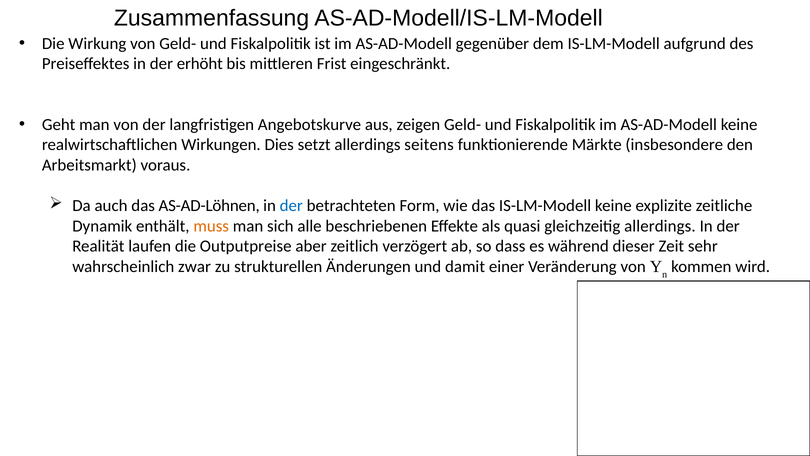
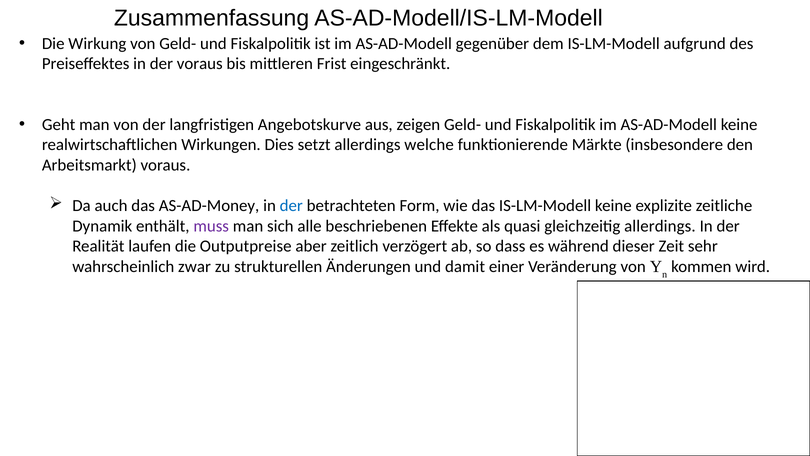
der erhöht: erhöht -> voraus (200, 64)
seitens: seitens -> welche (429, 145)
AS-AD-Löhnen: AS-AD-Löhnen -> AS-AD-Money (209, 205)
muss colour: orange -> purple (211, 226)
